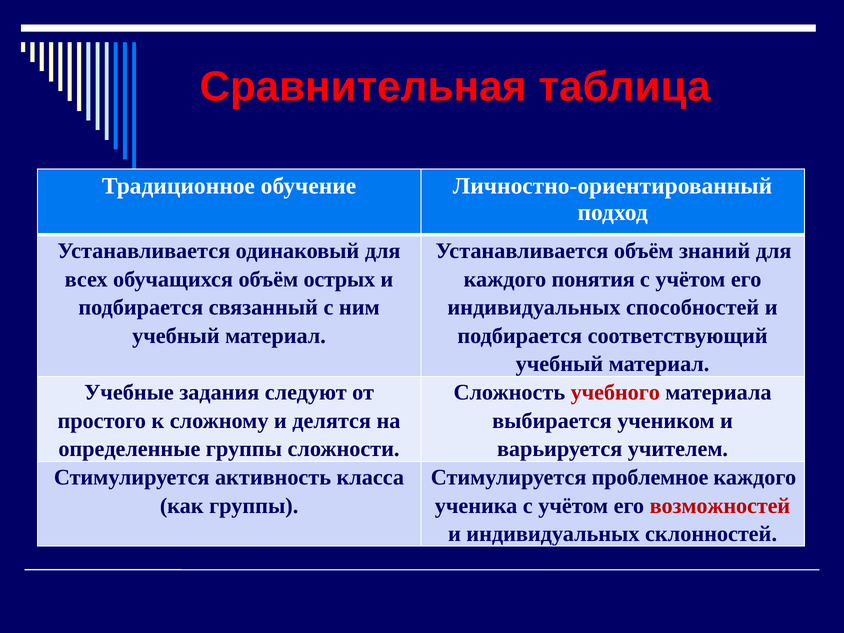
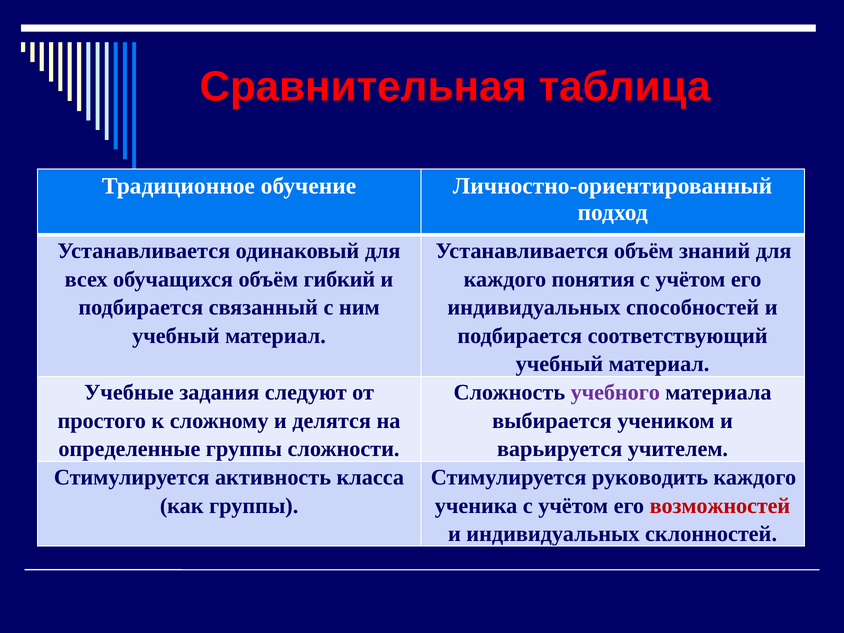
острых: острых -> гибкий (339, 279)
учебного colour: red -> purple (615, 392)
проблемное: проблемное -> руководить (650, 477)
